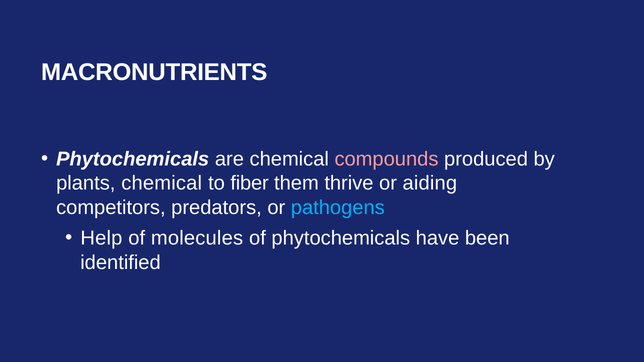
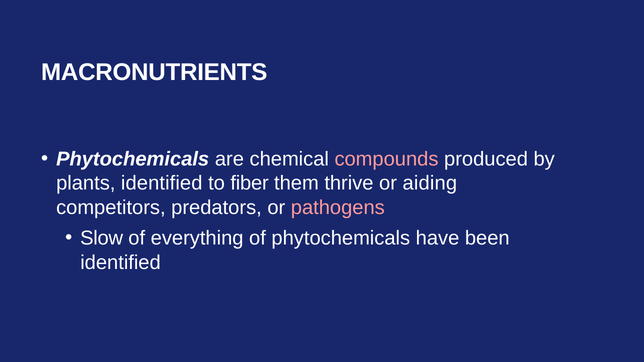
plants chemical: chemical -> identified (162, 183)
pathogens colour: light blue -> pink (338, 208)
Help: Help -> Slow (102, 238)
molecules: molecules -> everything (197, 238)
